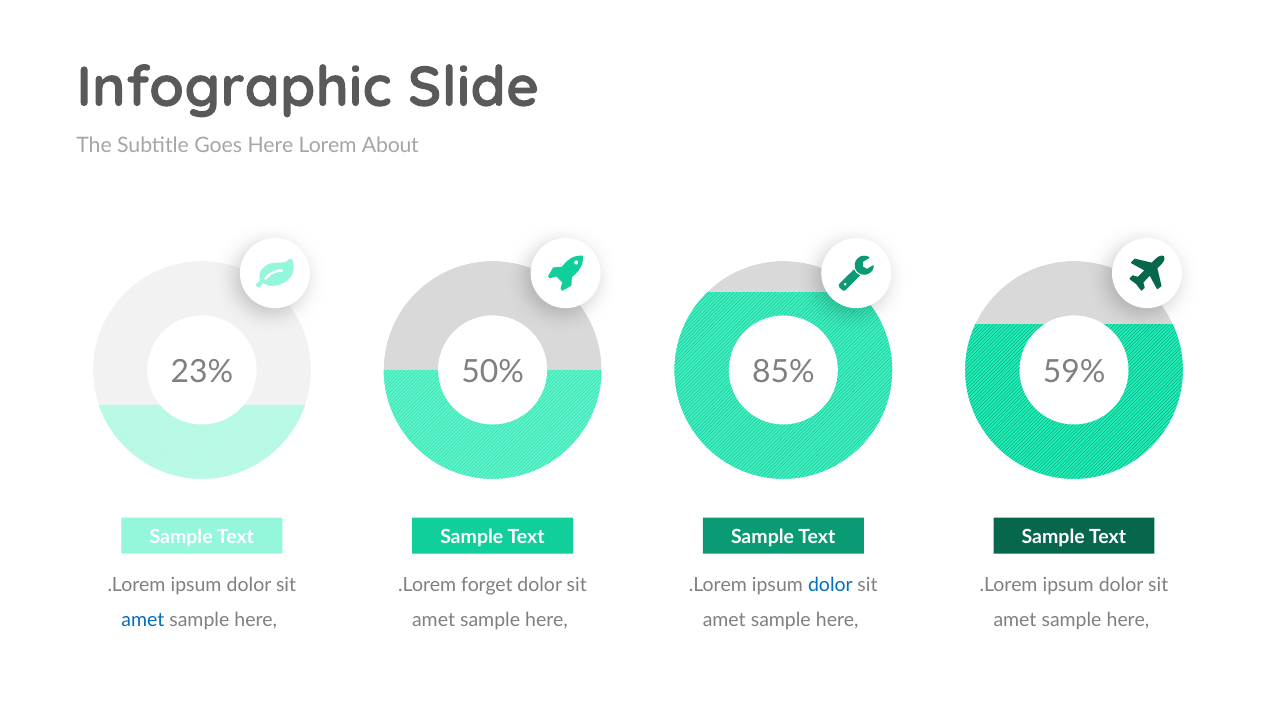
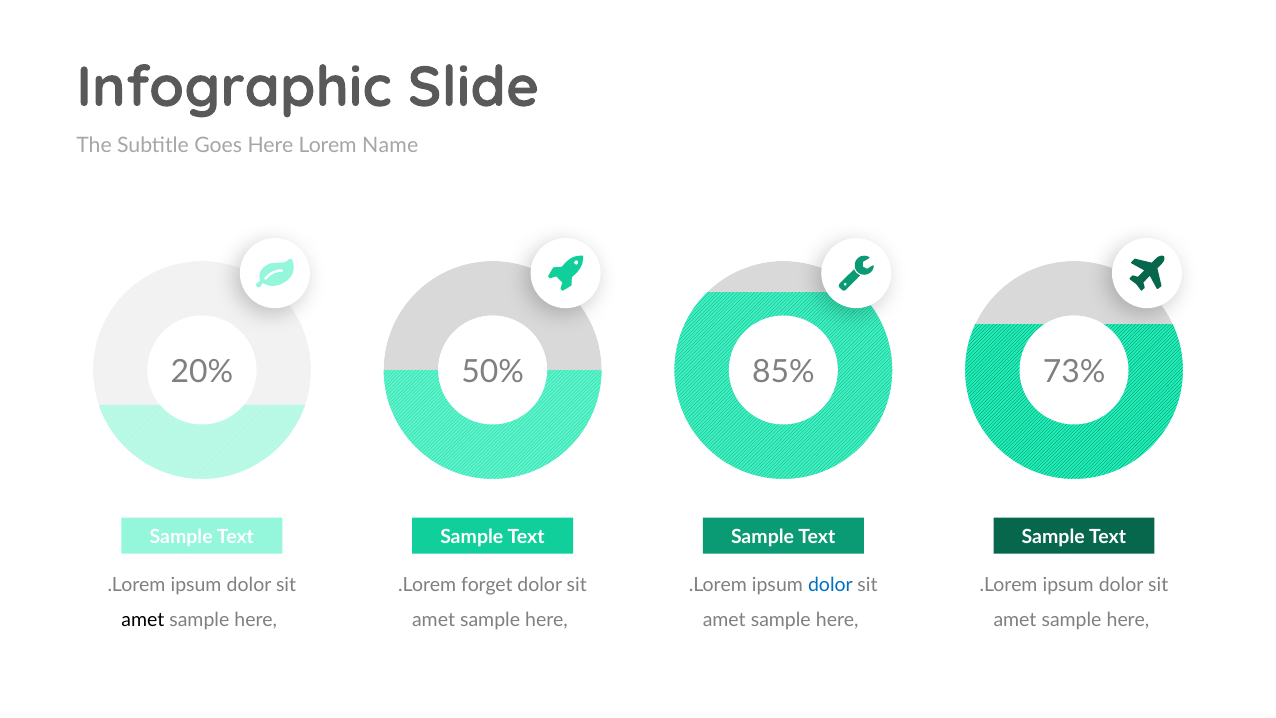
About: About -> Name (390, 145)
23%: 23% -> 20% (202, 372)
59%: 59% -> 73% (1074, 372)
amet colour: blue -> black (143, 620)
